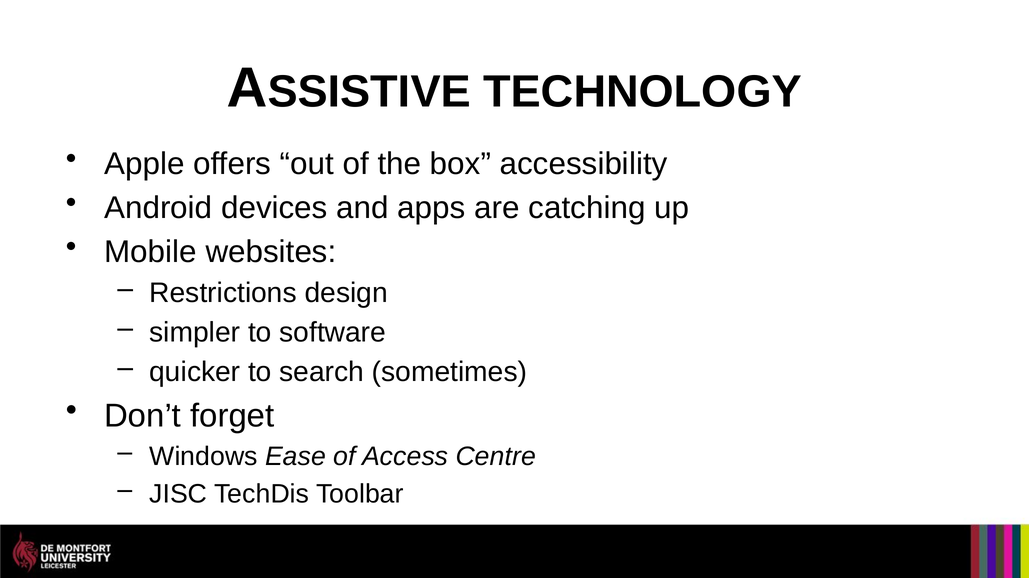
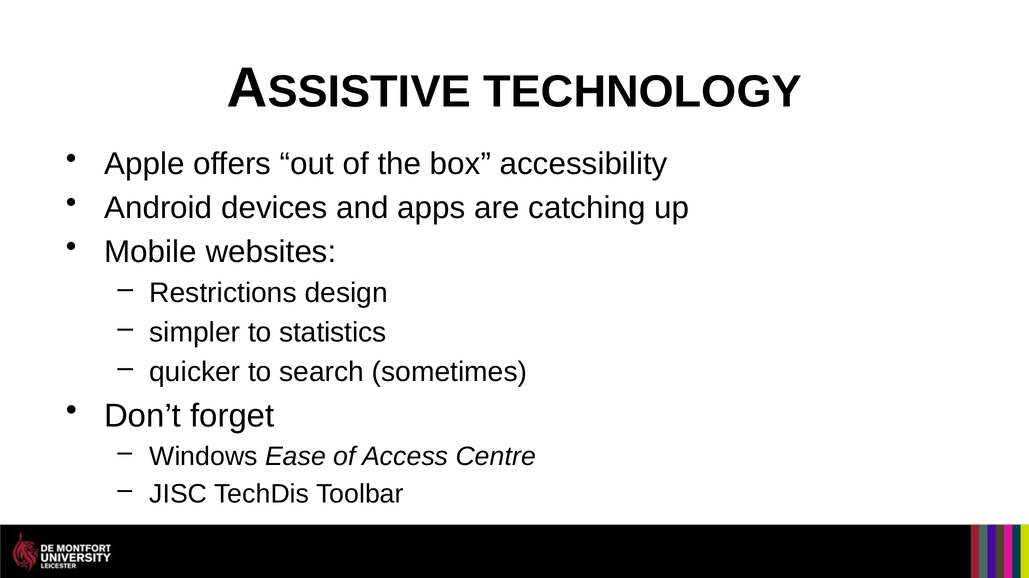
software: software -> statistics (333, 333)
